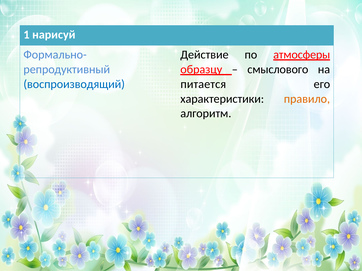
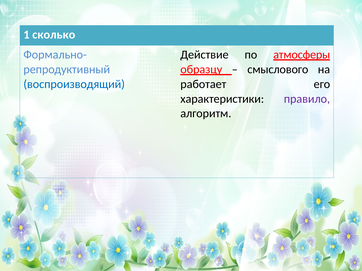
нарисуй: нарисуй -> сколько (54, 35)
питается: питается -> работает (203, 84)
правило colour: orange -> purple (307, 99)
